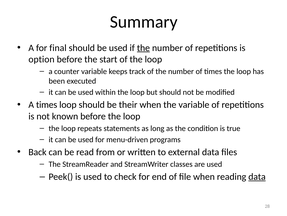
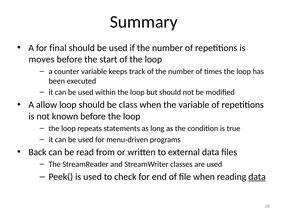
the underline: present -> none (143, 48)
option: option -> moves (41, 59)
A times: times -> allow (47, 104)
their: their -> class (128, 104)
